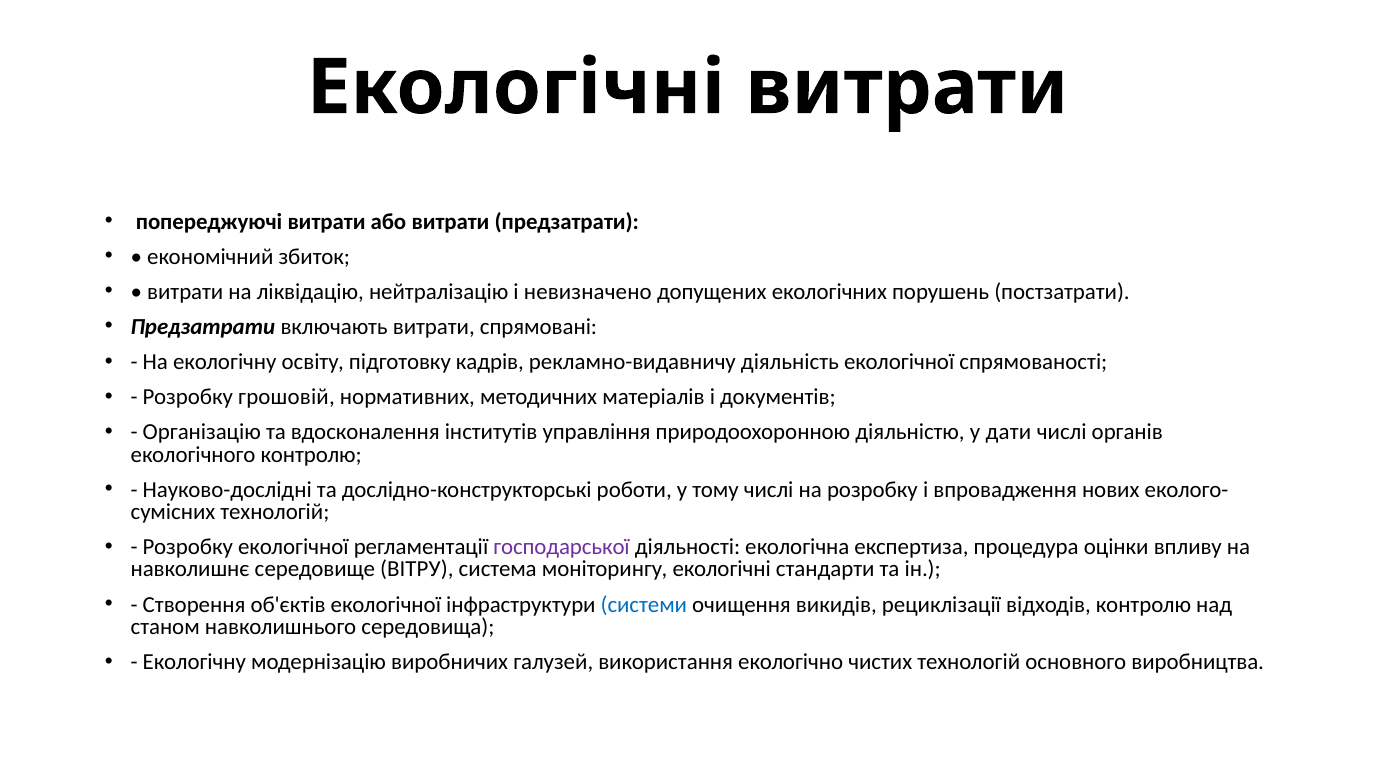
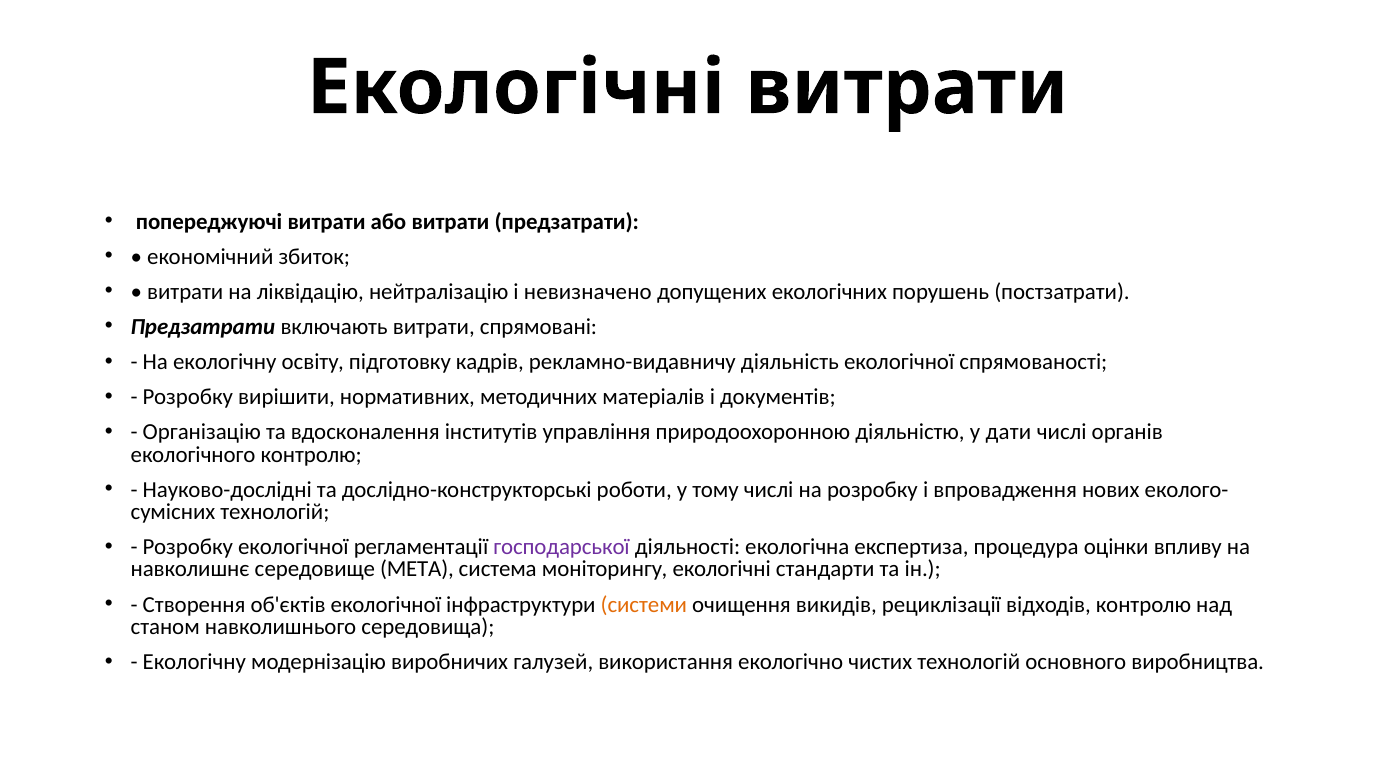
грошовій: грошовій -> вирішити (287, 397)
ВІТРУ: ВІТРУ -> МЕТА (417, 569)
системи colour: blue -> orange (644, 605)
